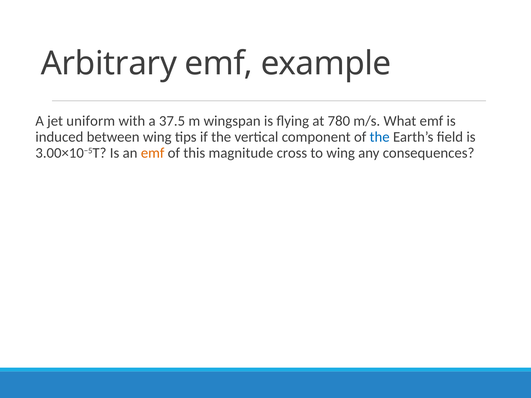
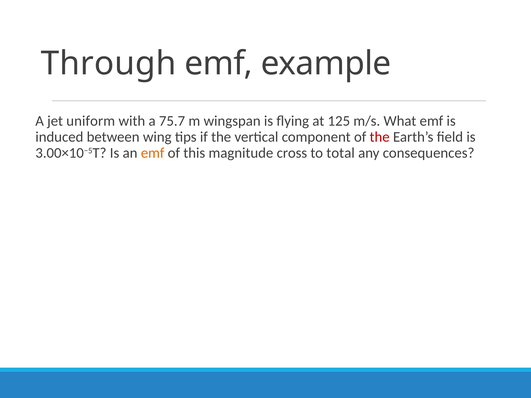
Arbitrary: Arbitrary -> Through (109, 64)
37.5: 37.5 -> 75.7 (172, 121)
780: 780 -> 125 (339, 121)
the colour: blue -> red (380, 137)
to wing: wing -> total (341, 153)
